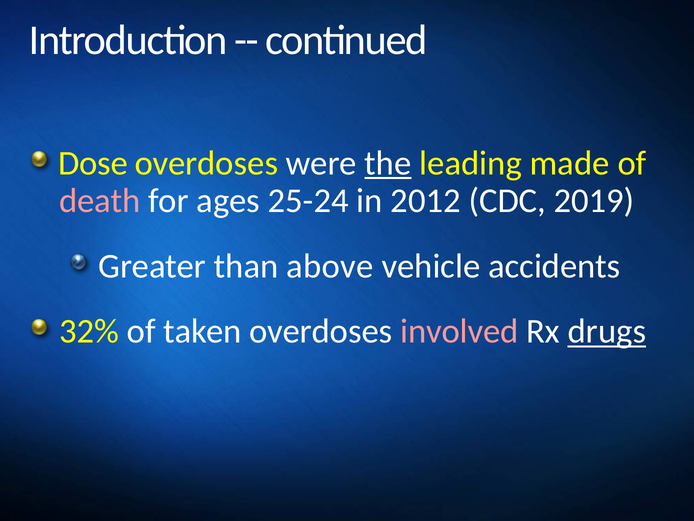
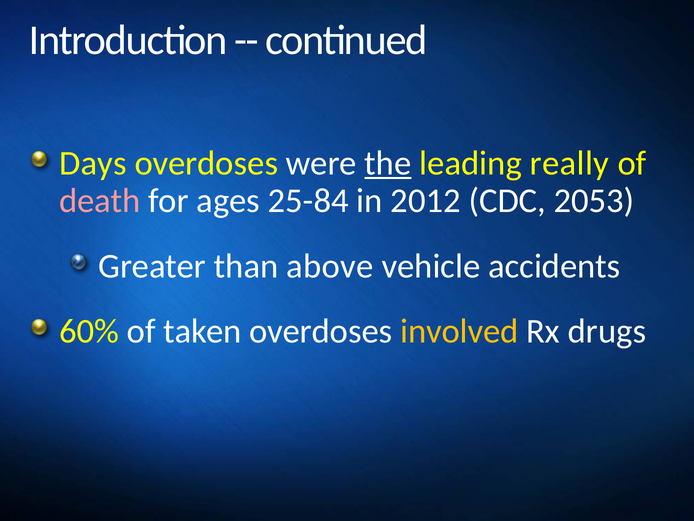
Dose: Dose -> Days (93, 163)
made: made -> really (570, 163)
25-24: 25-24 -> 25-84 (308, 201)
2019: 2019 -> 2053 (594, 201)
32%: 32% -> 60% (89, 331)
involved colour: pink -> yellow (459, 331)
drugs underline: present -> none (607, 331)
